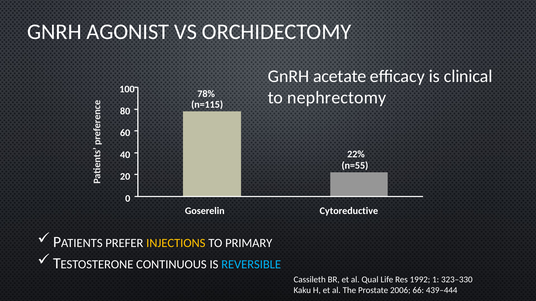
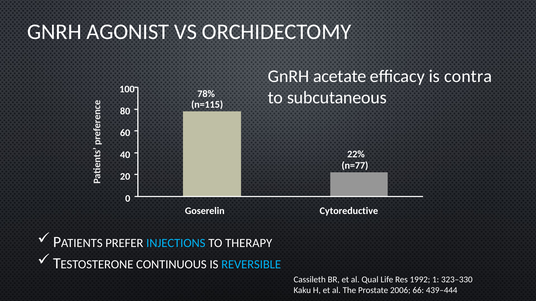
clinical: clinical -> contra (468, 76)
nephrectomy: nephrectomy -> subcutaneous (337, 98)
n=55: n=55 -> n=77 (355, 166)
INJECTIONS colour: yellow -> light blue (176, 243)
PRIMARY: PRIMARY -> THERAPY (249, 243)
